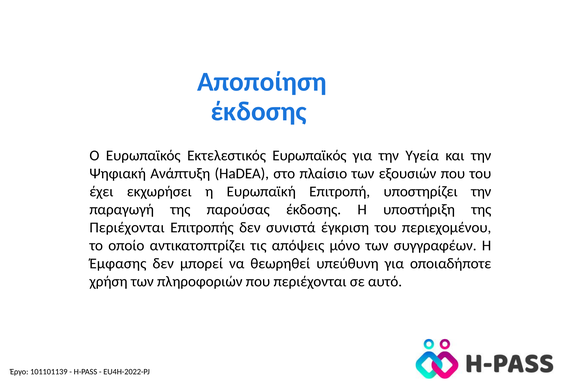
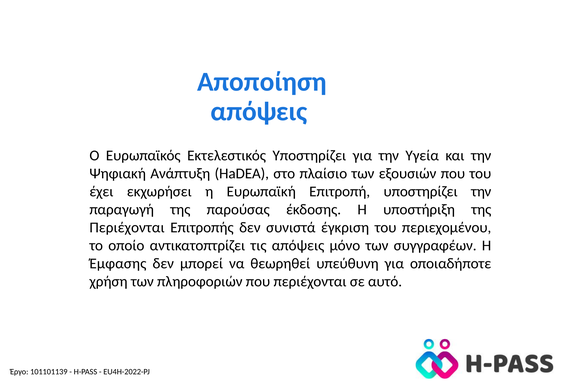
έκδοσης: έκδοσης -> απόψεις (259, 112)
Εκτελεστικός Ευρωπαϊκός: Ευρωπαϊκός -> Υποστηρίζει (309, 156)
